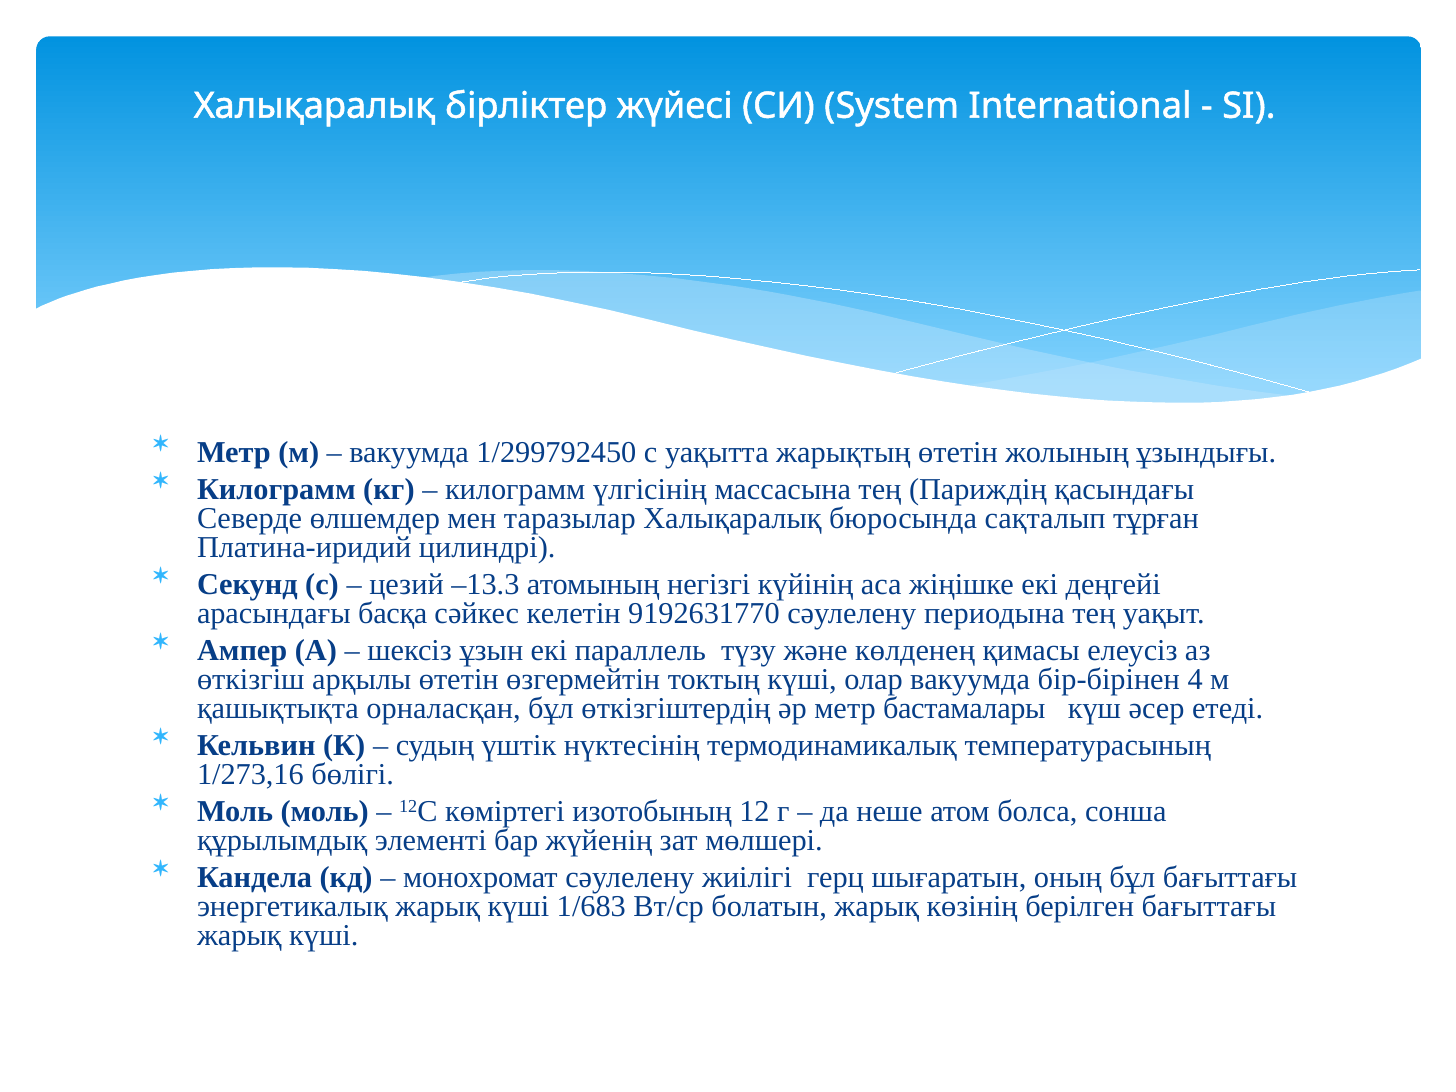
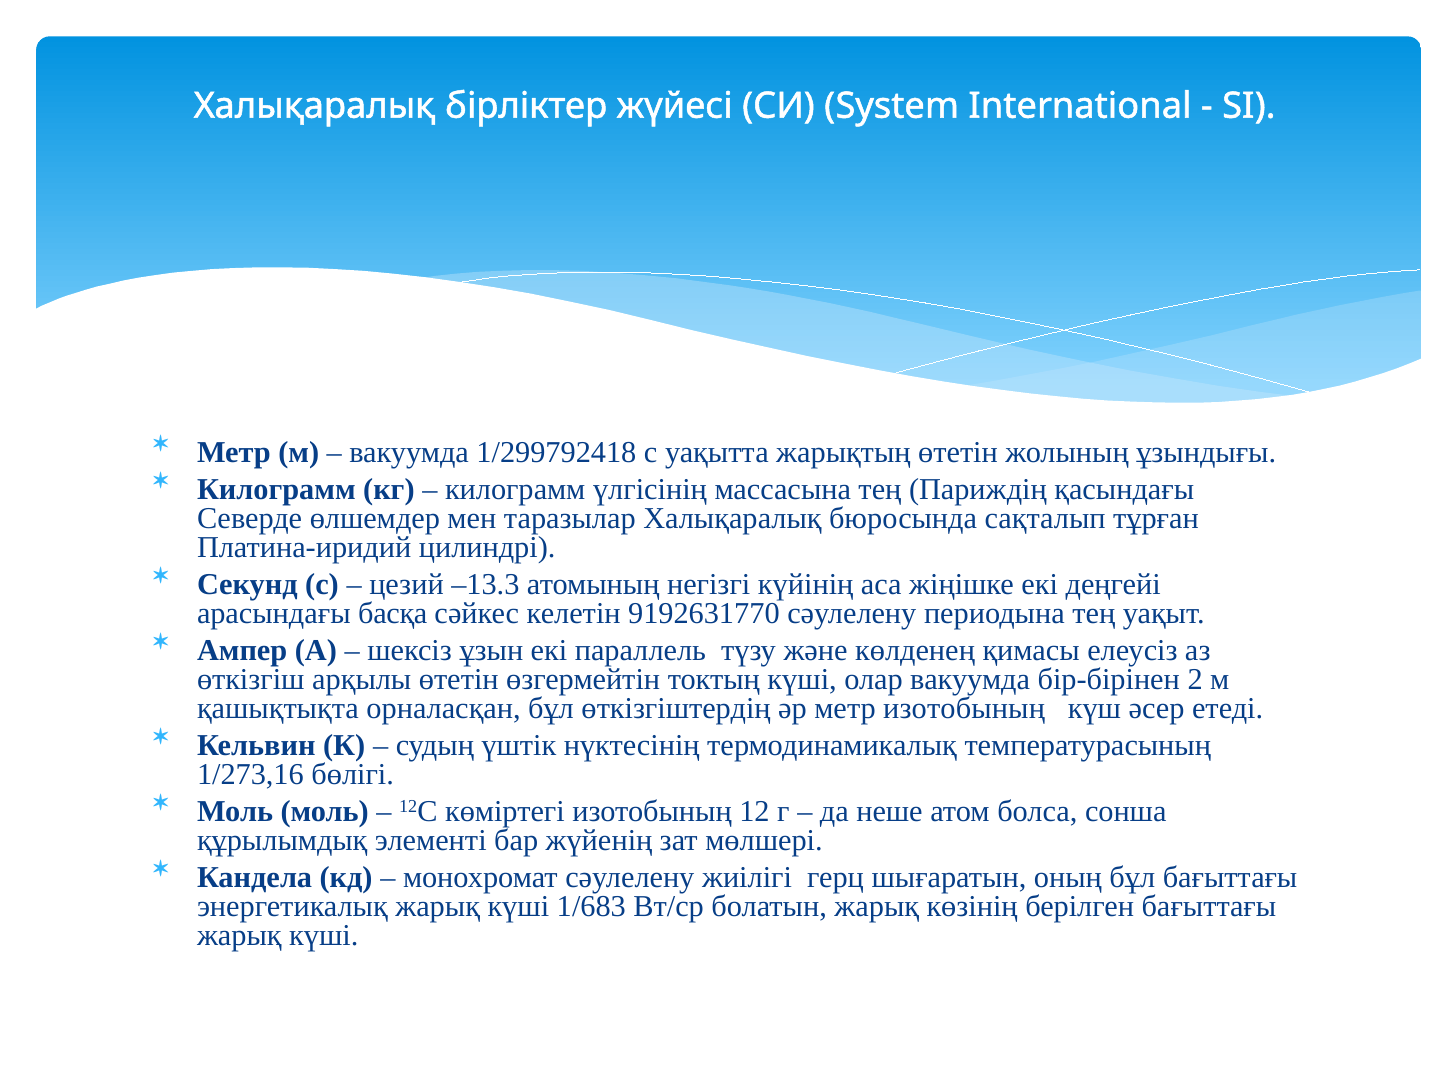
1/299792450: 1/299792450 -> 1/299792418 (556, 452)
4: 4 -> 2 (1195, 679)
метр бастамалары: бастамалары -> изотобының (964, 709)
